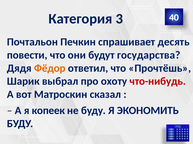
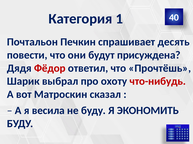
3: 3 -> 1 (119, 19)
государства: государства -> присуждена (149, 55)
Фёдор colour: orange -> red (50, 68)
копеек: копеек -> весила (48, 111)
